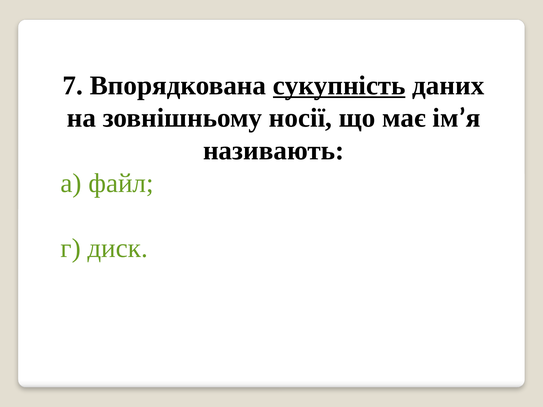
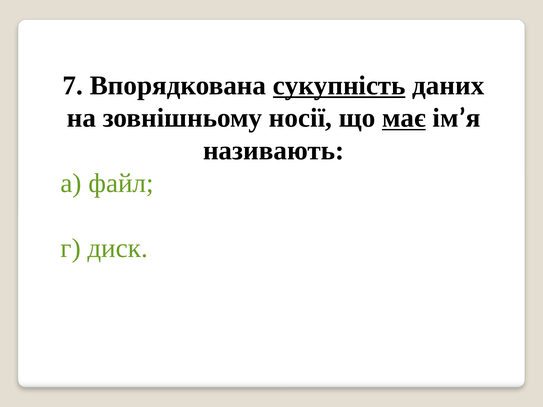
має underline: none -> present (404, 118)
